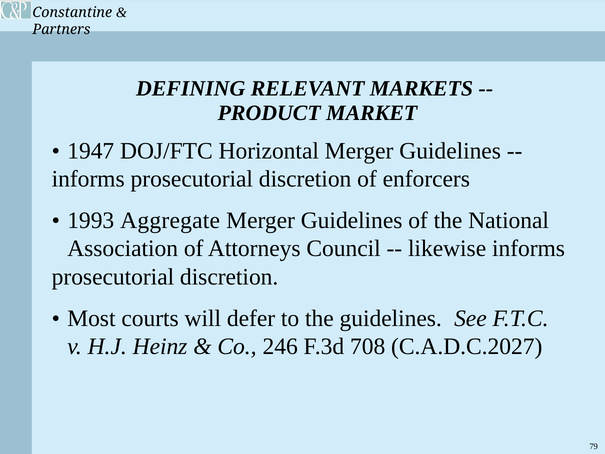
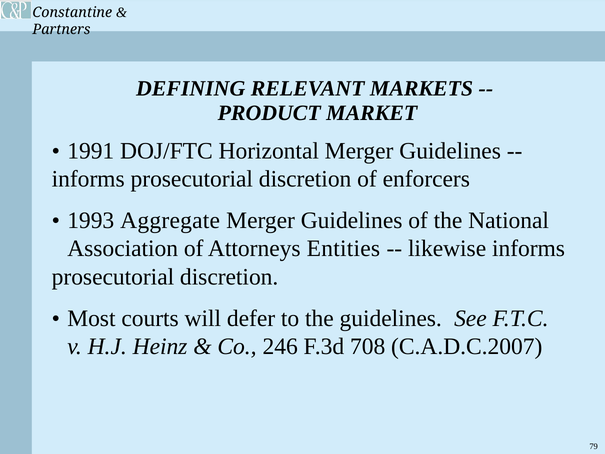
1947: 1947 -> 1991 (91, 151)
Council: Council -> Entities (343, 249)
C.A.D.C.2027: C.A.D.C.2027 -> C.A.D.C.2007 (467, 346)
